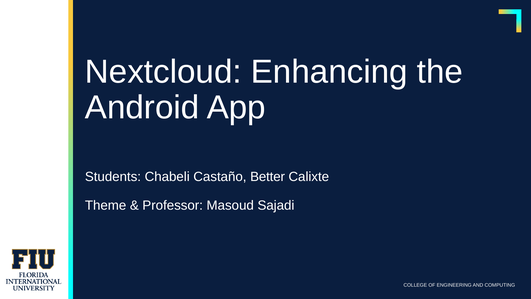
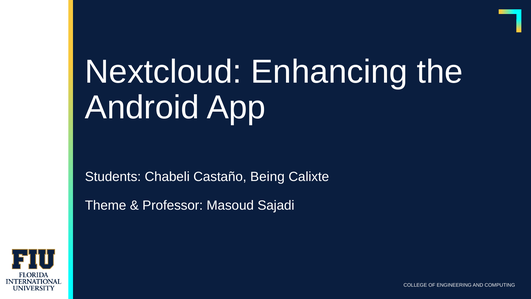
Better: Better -> Being (267, 176)
